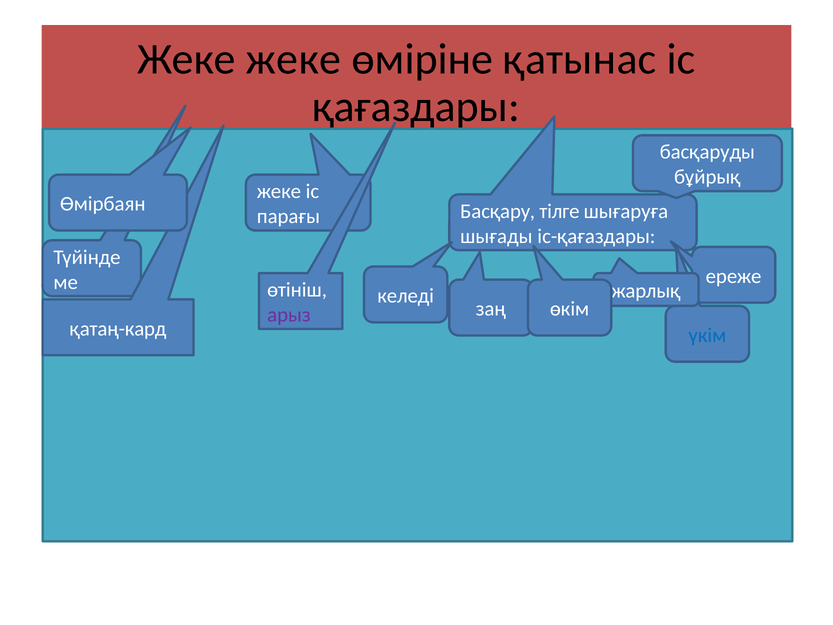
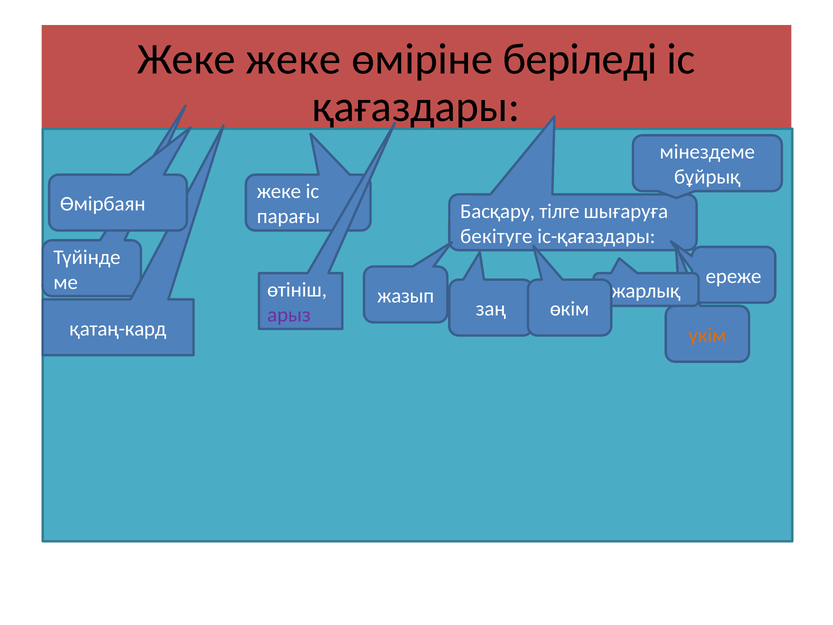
қатынас: қатынас -> берiледi (580, 59)
басқаруды: басқаруды -> мiнездеме (707, 152)
шығады: шығады -> бекітуге (496, 236)
келеді: келеді -> жазып (406, 296)
үкім colour: blue -> orange (707, 335)
